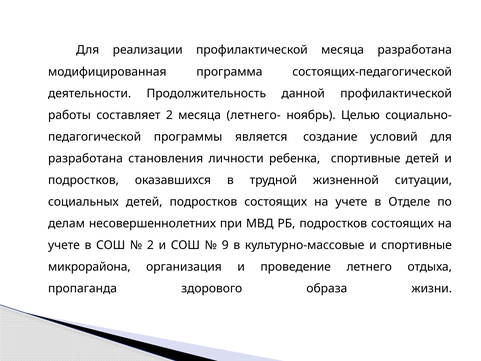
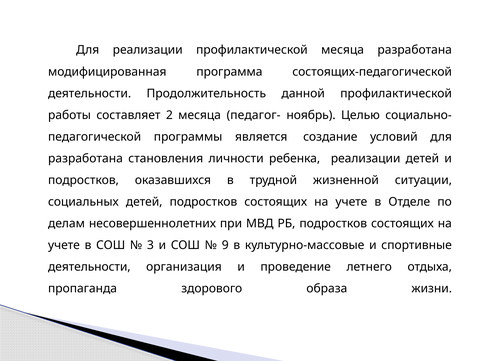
летнего-: летнего- -> педагог- (254, 115)
ребенка спортивные: спортивные -> реализации (366, 158)
2: 2 -> 3 (150, 245)
микрорайона: микрорайона -> деятельности (89, 267)
